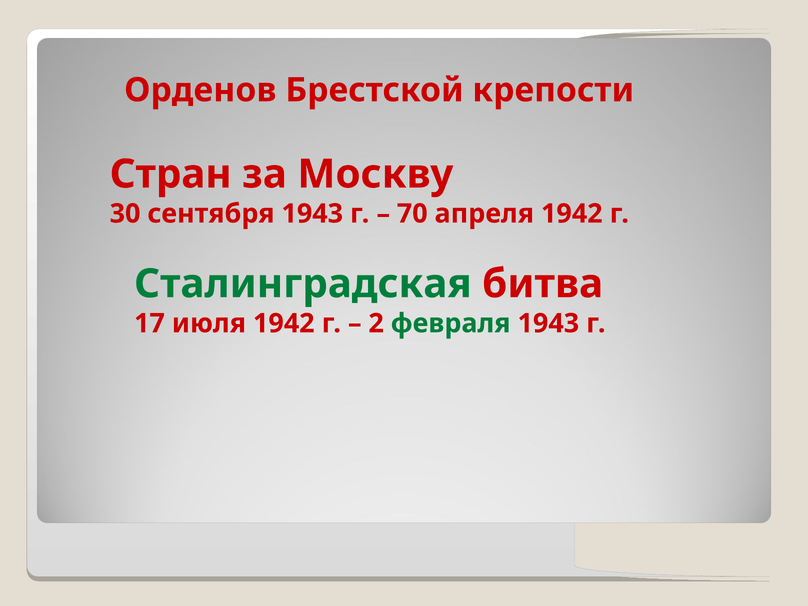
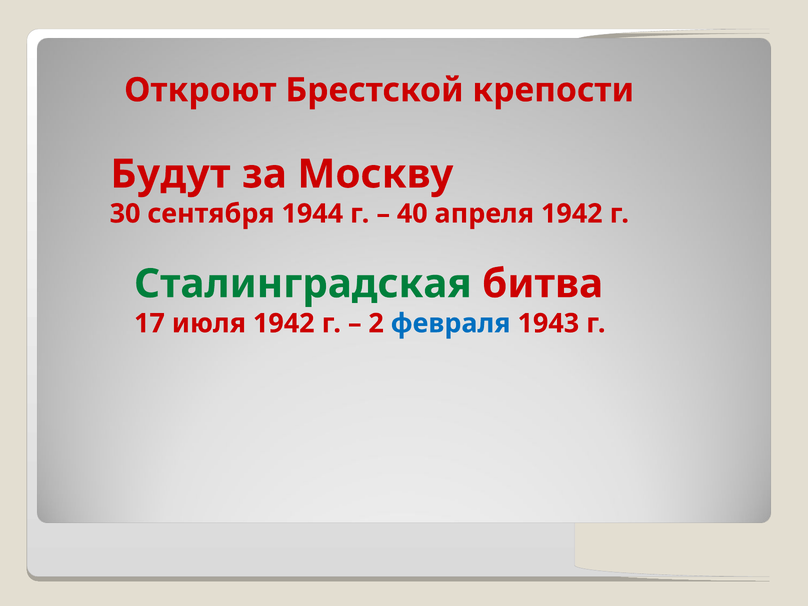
Орденов: Орденов -> Откроют (200, 90)
Стран: Стран -> Будут (170, 174)
сентября 1943: 1943 -> 1944 (312, 214)
70: 70 -> 40 (412, 214)
февраля colour: green -> blue (451, 323)
